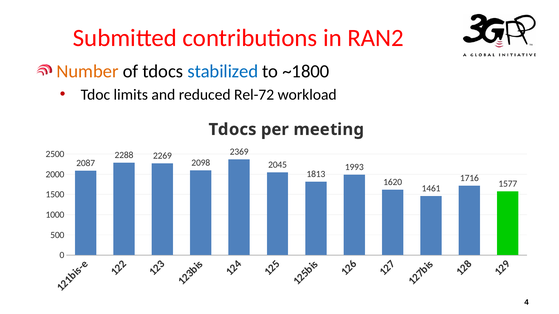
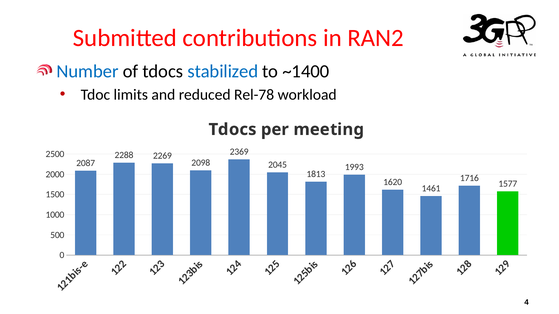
Number colour: orange -> blue (87, 71)
~1800: ~1800 -> ~1400 (306, 71)
Rel-72: Rel-72 -> Rel-78 (254, 95)
